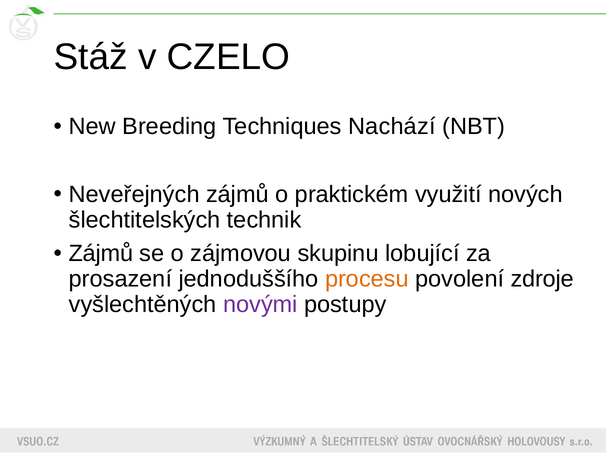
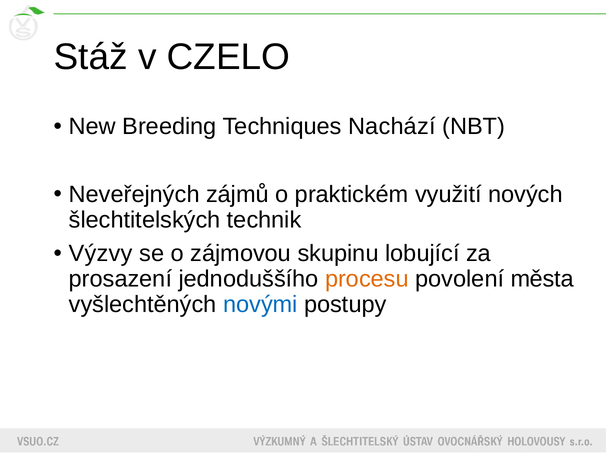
Zájmů: Zájmů -> Výzvy (101, 254)
zdroje: zdroje -> města (542, 279)
novými colour: purple -> blue (260, 305)
